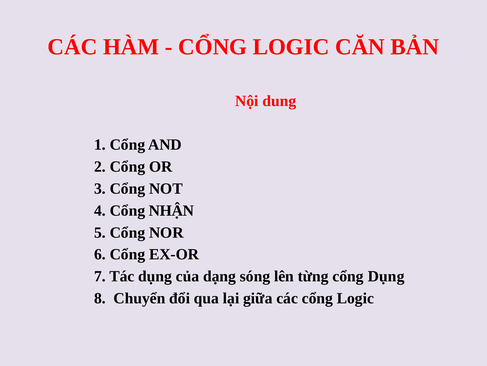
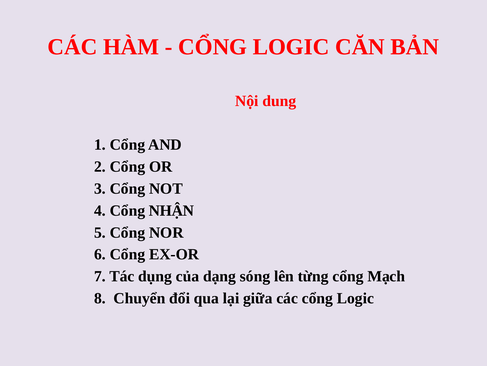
cổng Dụng: Dụng -> Mạch (386, 276)
